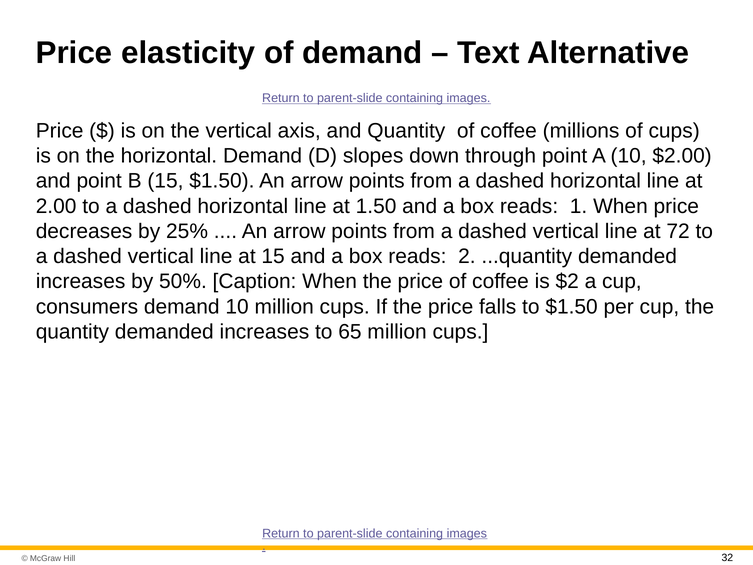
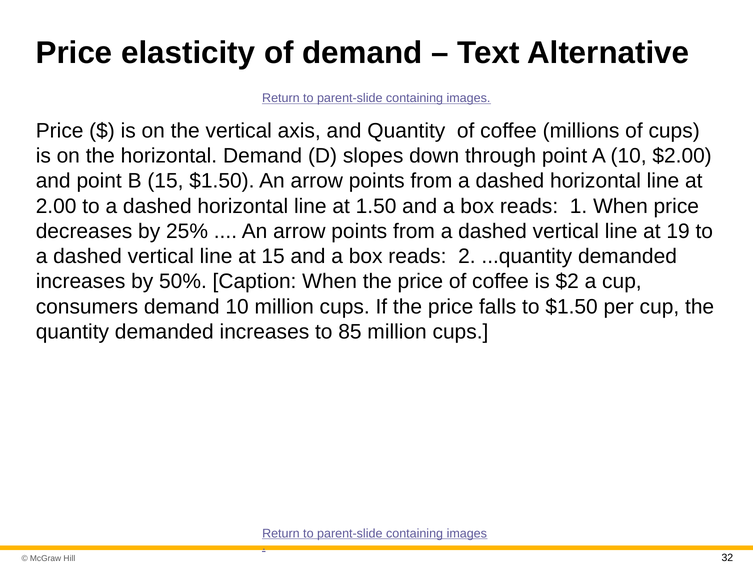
72: 72 -> 19 (678, 231)
65: 65 -> 85 (350, 332)
